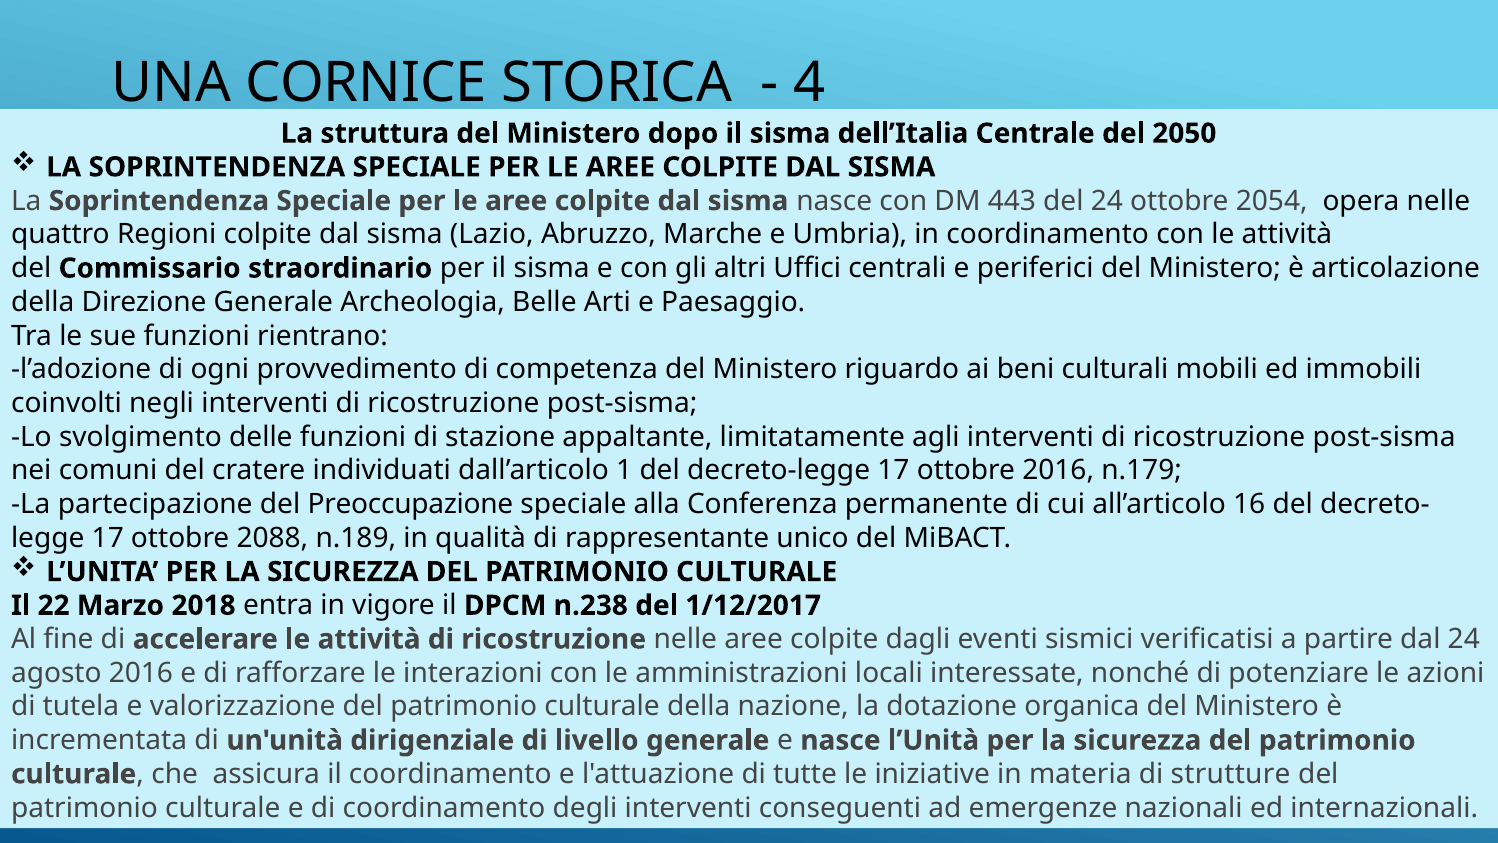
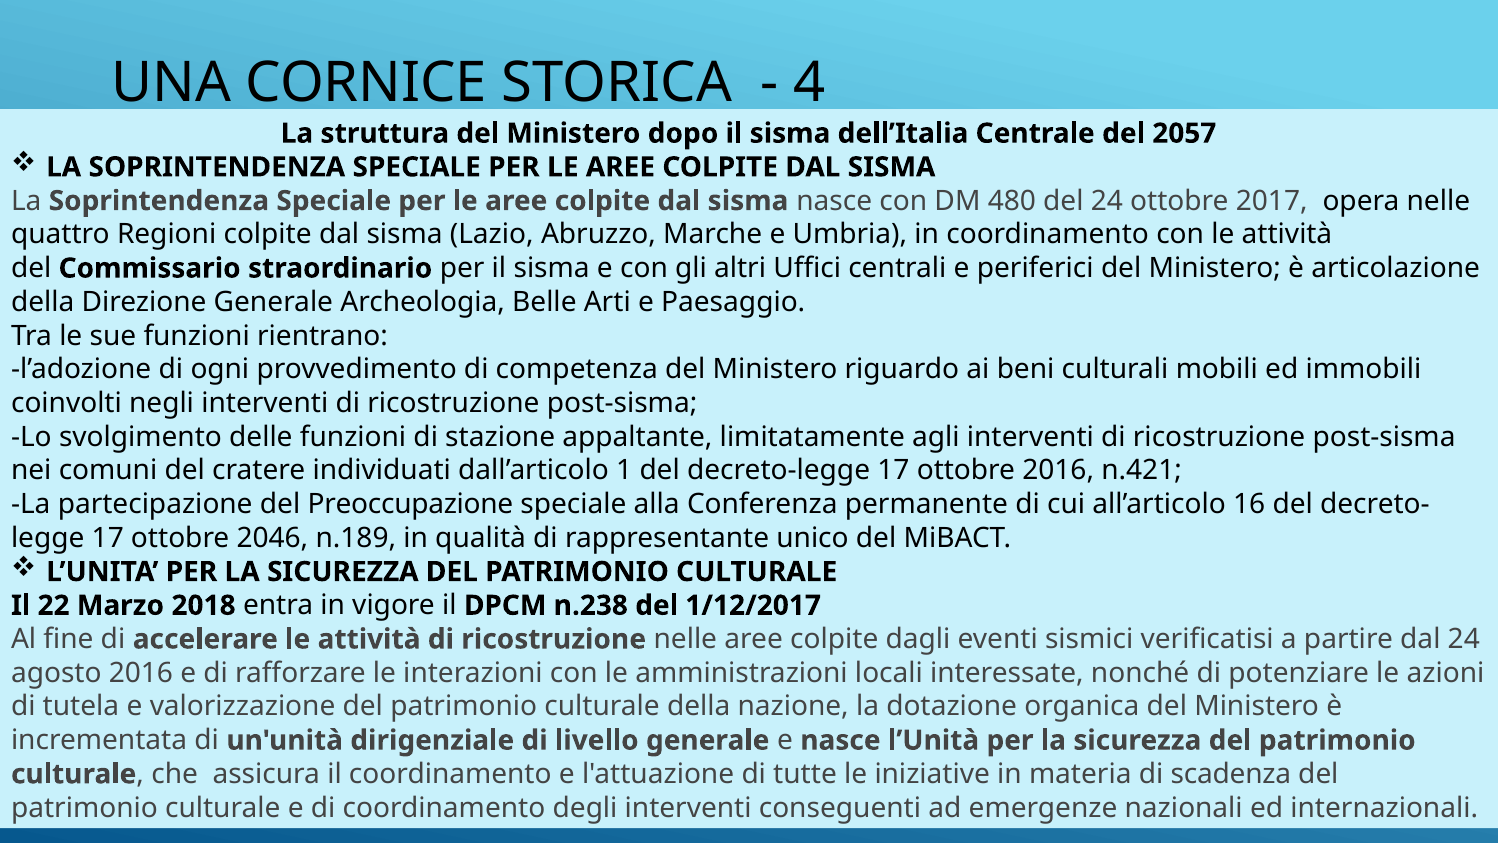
2050: 2050 -> 2057 (1184, 133)
443: 443 -> 480 (1012, 201)
2054: 2054 -> 2017 (1272, 201)
n.179: n.179 -> n.421 (1142, 470)
2088: 2088 -> 2046 (272, 538)
strutture: strutture -> scadenza (1231, 774)
